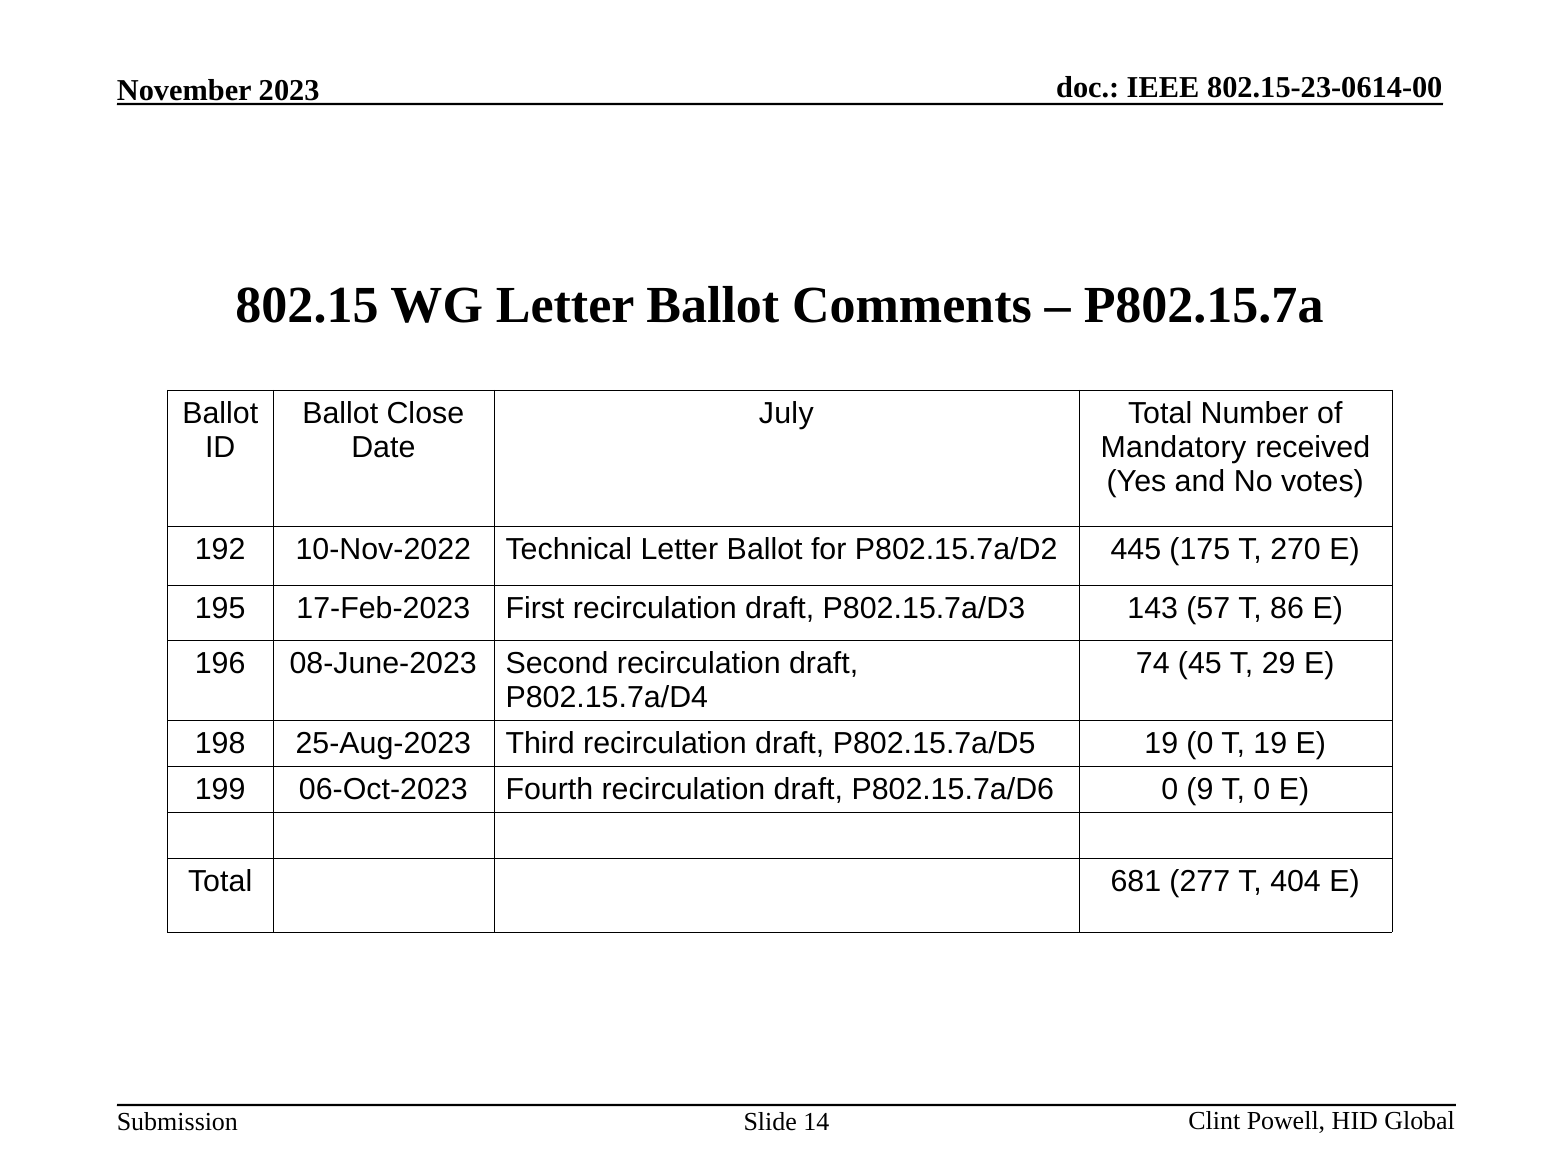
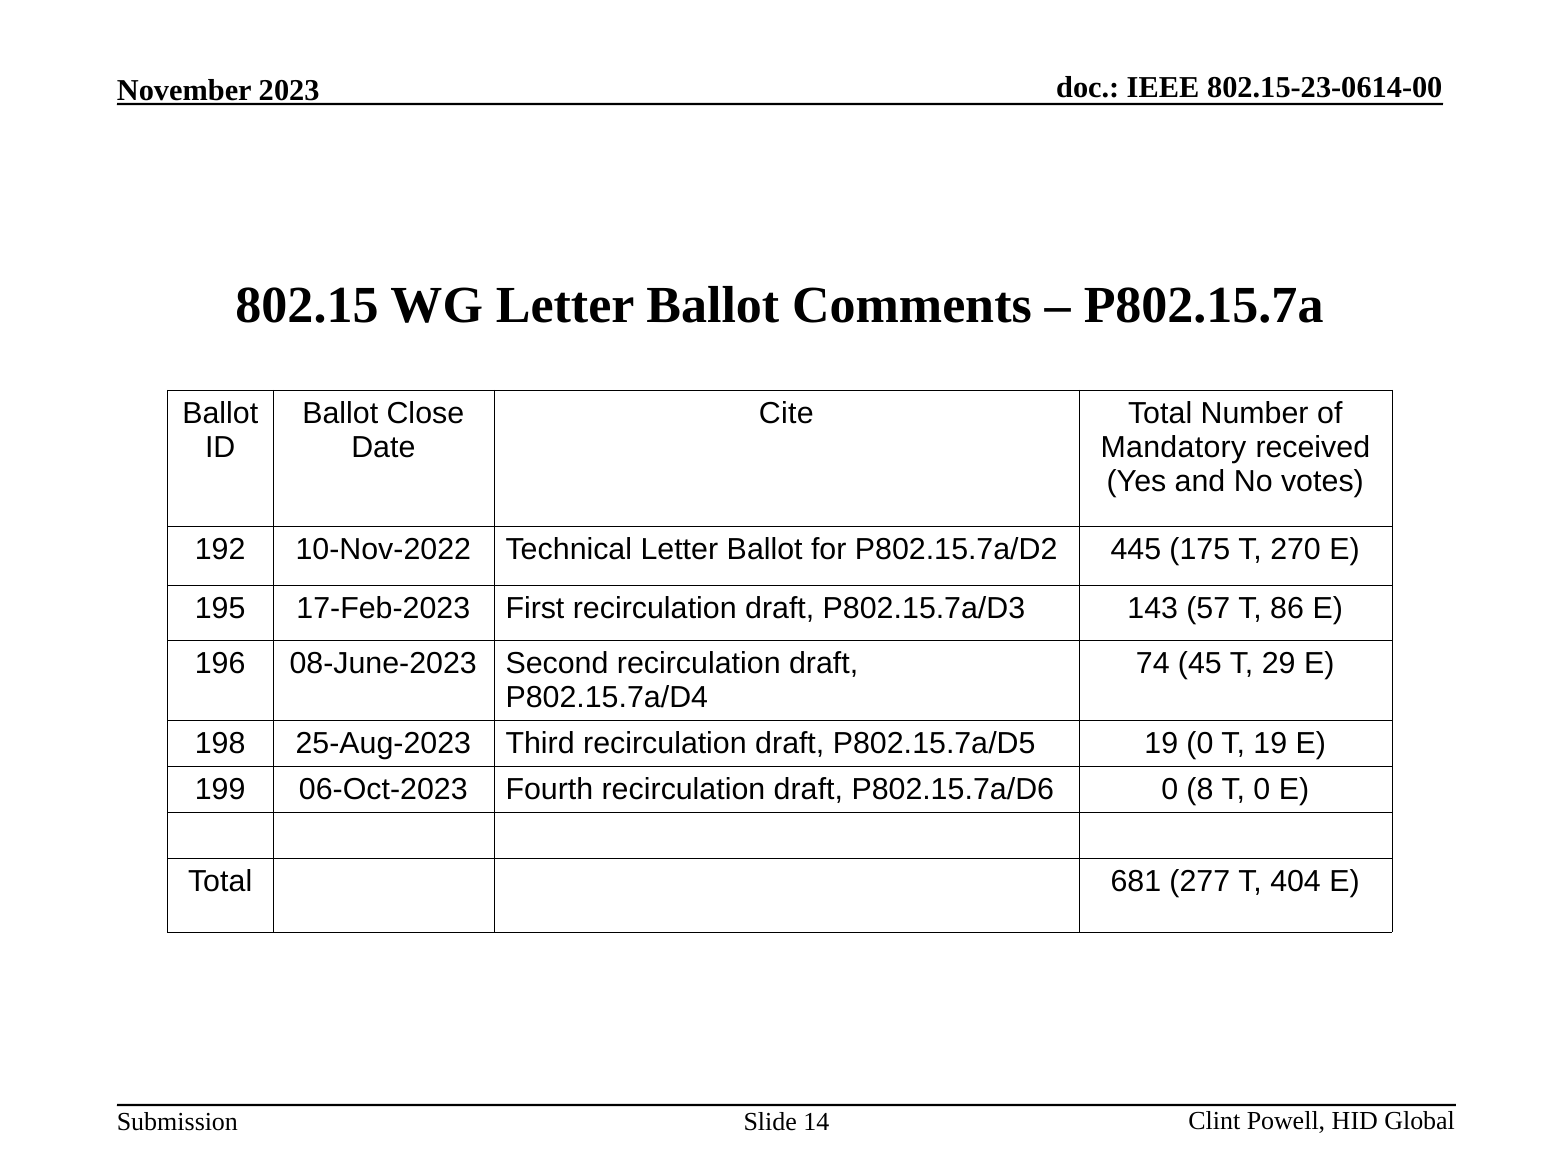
July: July -> Cite (786, 413)
9: 9 -> 8 (1200, 789)
